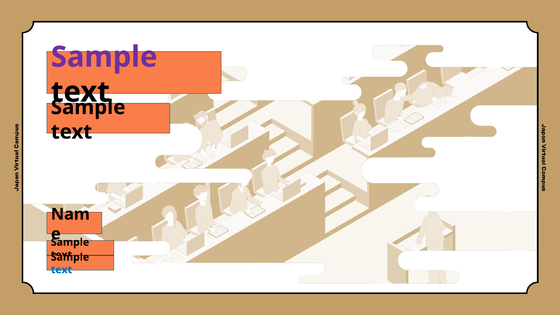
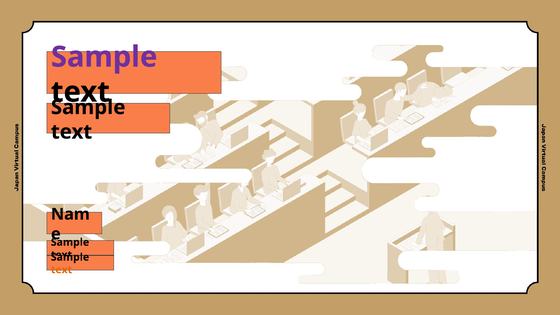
text colour: blue -> orange (62, 270)
